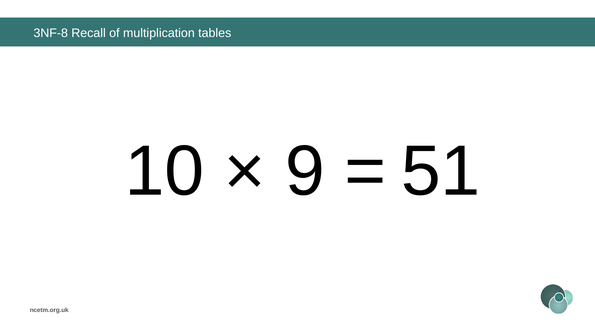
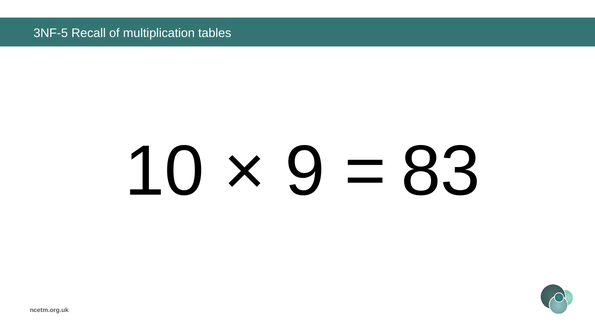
3NF-8: 3NF-8 -> 3NF-5 (51, 33)
51: 51 -> 83 (441, 172)
